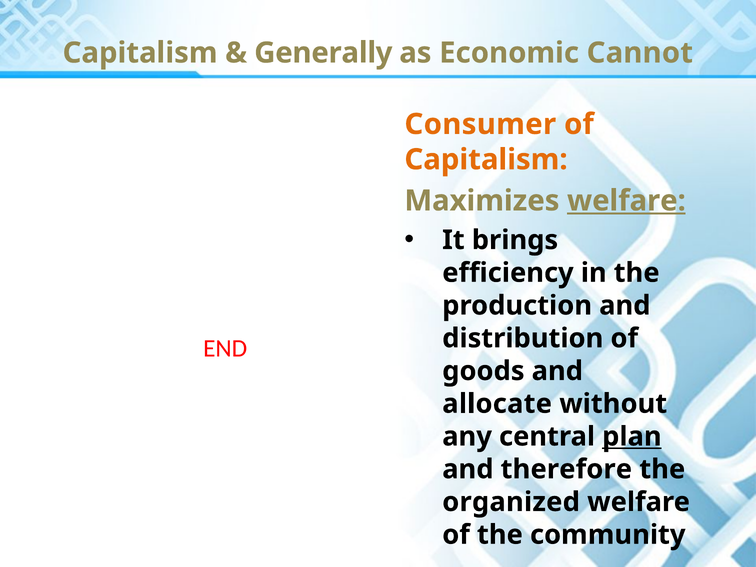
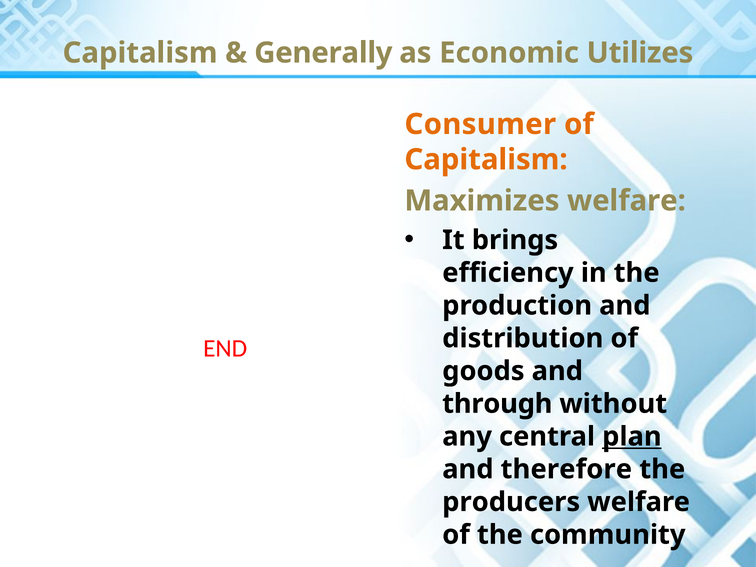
Cannot: Cannot -> Utilizes (640, 53)
welfare underline: present -> none (626, 201)
allocate: allocate -> through (497, 404)
organized: organized -> producers (511, 502)
